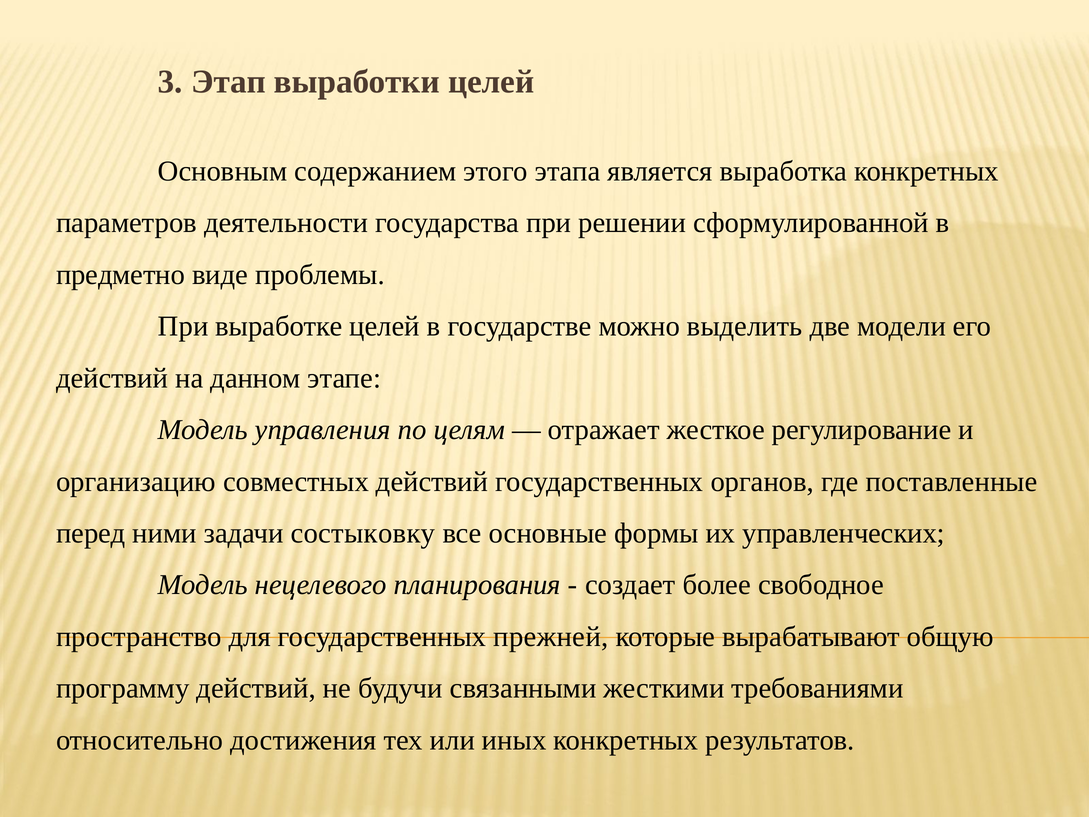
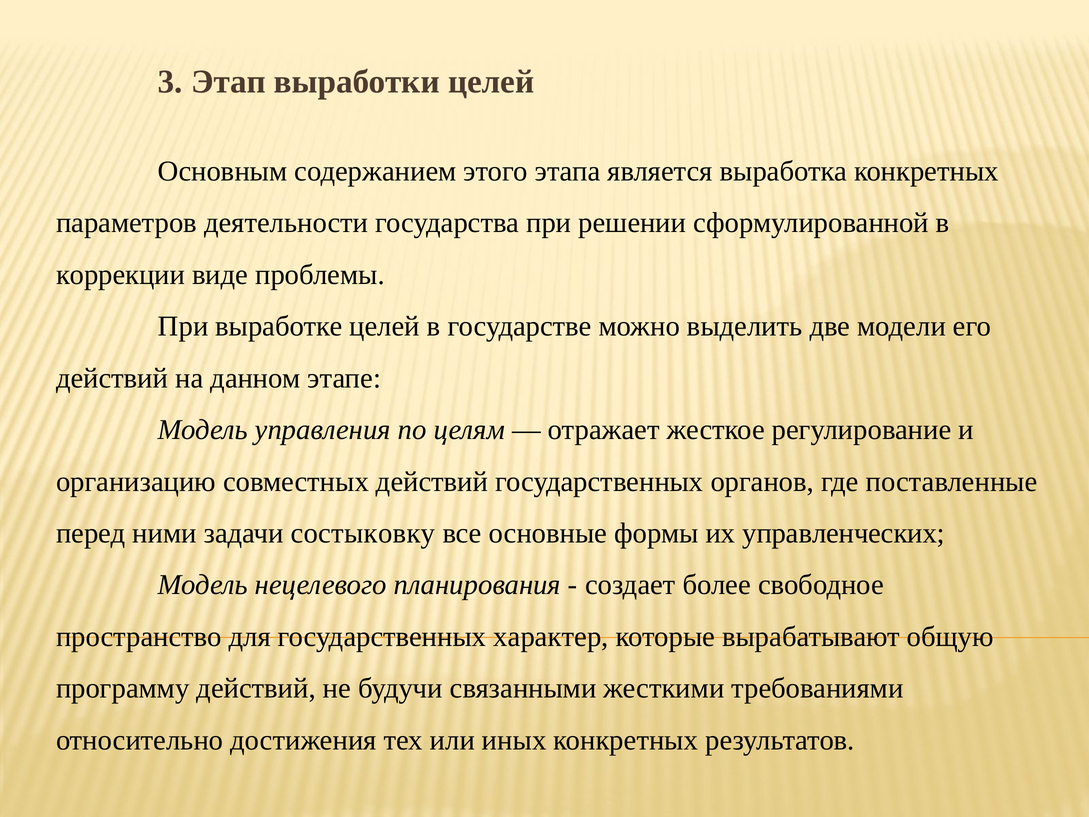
предметно: предметно -> коррекции (121, 275)
прежней: прежней -> характер (551, 637)
